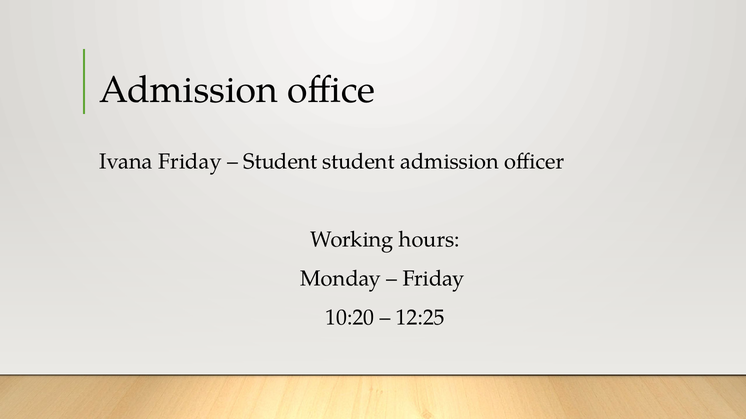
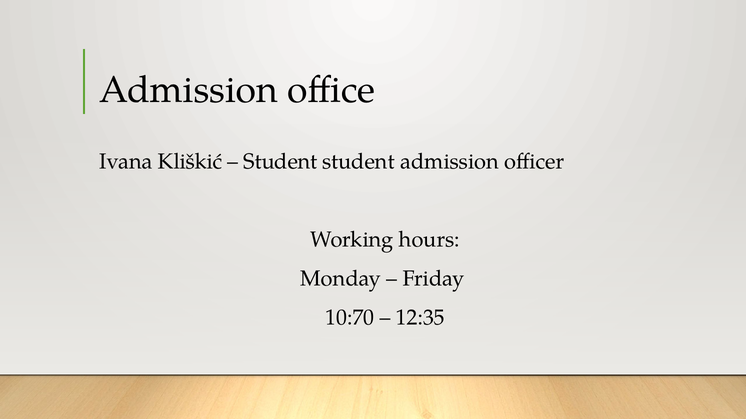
Ivana Friday: Friday -> Kliškić (190, 162)
10:20: 10:20 -> 10:70 (350, 318)
12:25: 12:25 -> 12:35 (420, 318)
